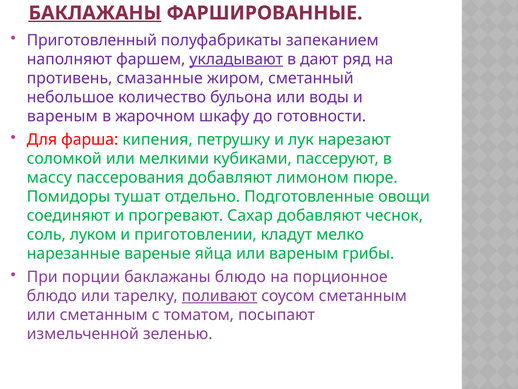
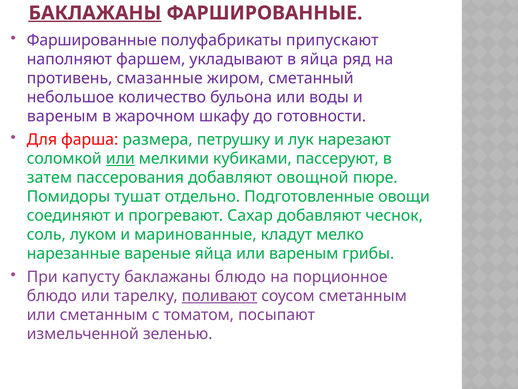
Приготовленный: Приготовленный -> Фаршированные (92, 40)
запеканием: запеканием -> припускают (332, 40)
укладывают underline: present -> none (236, 59)
в дают: дают -> яйца (319, 59)
кипения: кипения -> размера (158, 139)
или underline: none -> present (120, 158)
массу: массу -> затем (49, 177)
лимоном: лимоном -> овощной (313, 177)
приготовлении: приготовлении -> маринованные (195, 234)
порции: порции -> капусту (91, 277)
